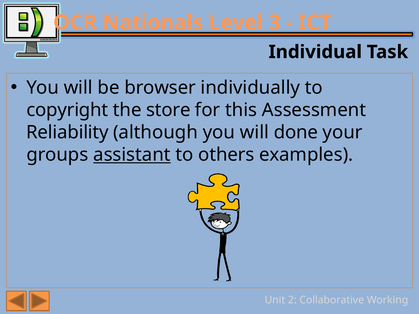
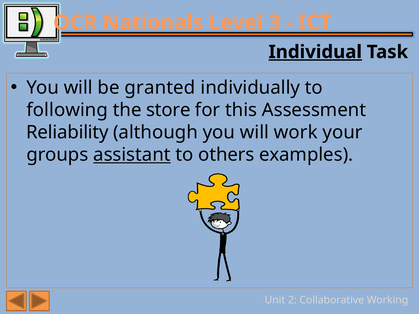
Individual underline: none -> present (315, 52)
browser: browser -> granted (160, 88)
copyright: copyright -> following (67, 110)
done: done -> work (296, 133)
